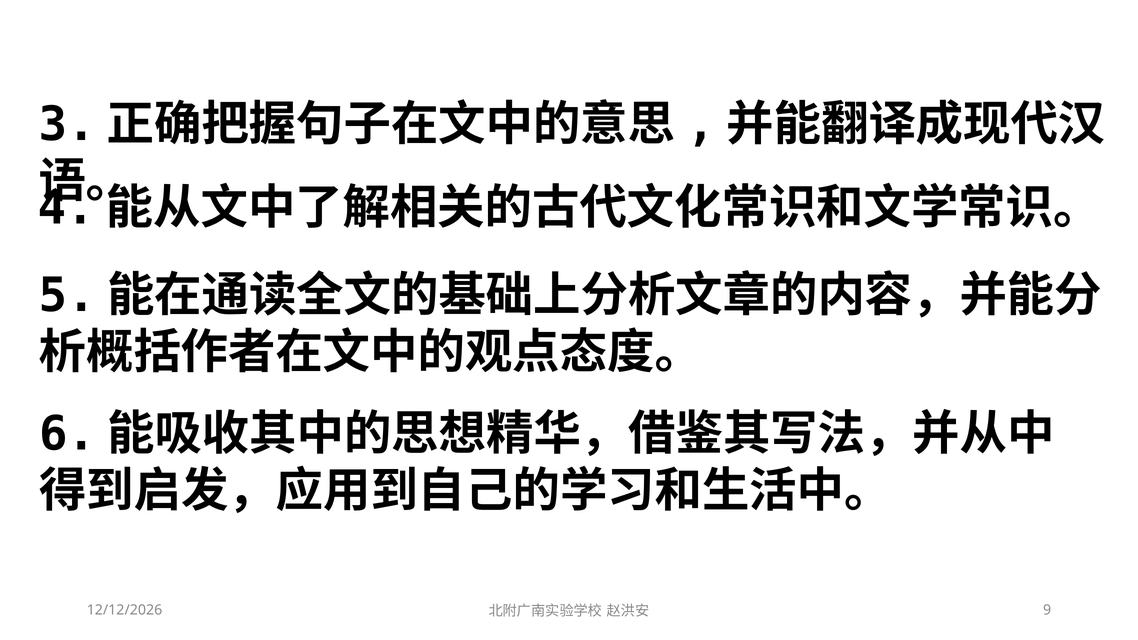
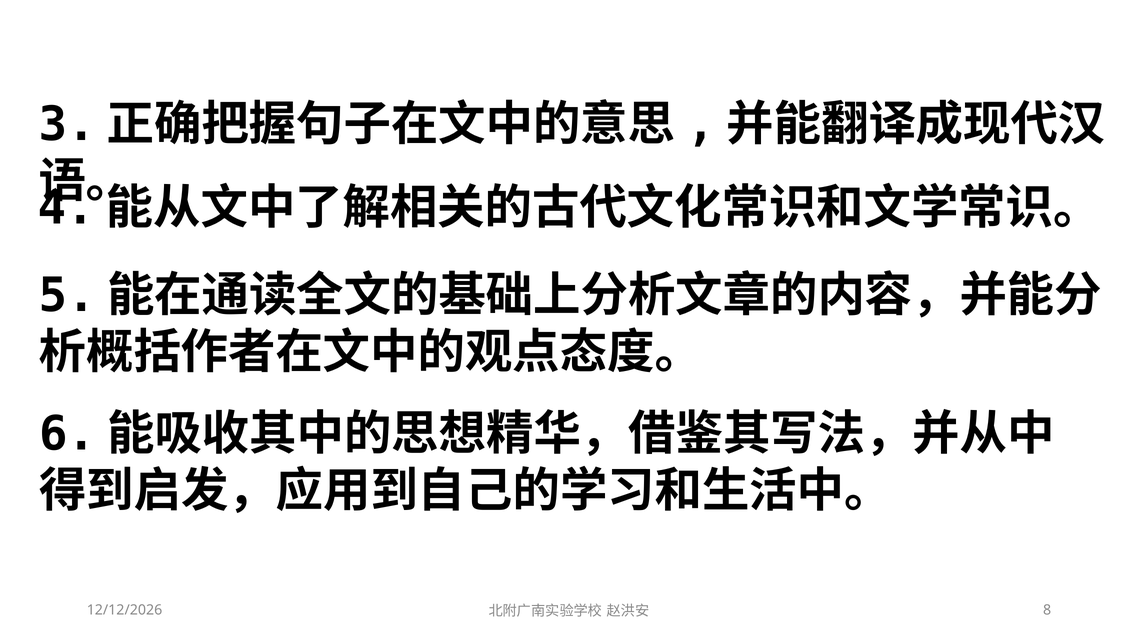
9: 9 -> 8 (1047, 610)
